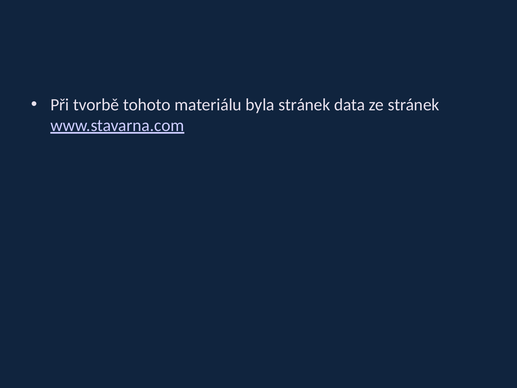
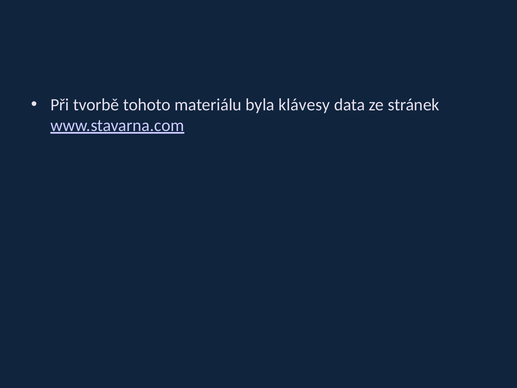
byla stránek: stránek -> klávesy (304, 105)
